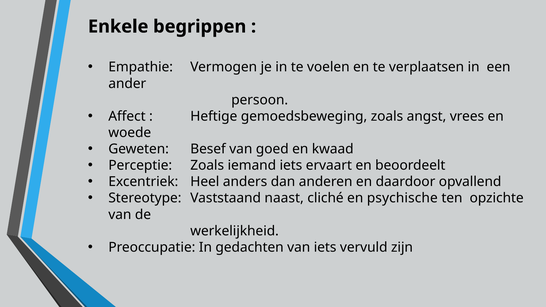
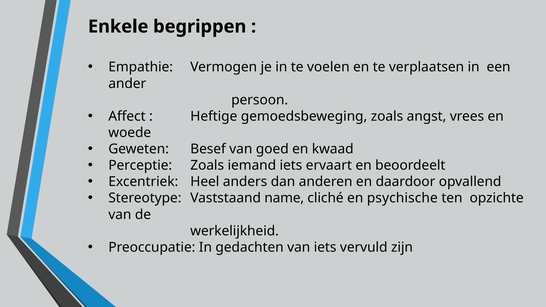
naast: naast -> name (284, 198)
